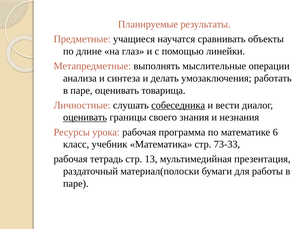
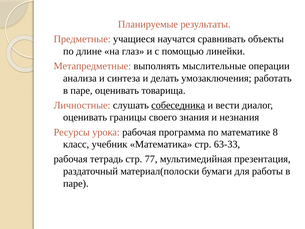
оценивать underline: present -> none (85, 117)
6: 6 -> 8 (275, 132)
73-33: 73-33 -> 63-33 (227, 144)
13: 13 -> 77 (151, 159)
